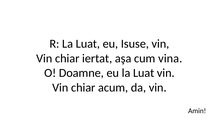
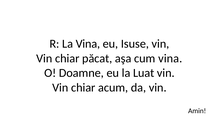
R La Luat: Luat -> Vina (88, 44)
iertat: iertat -> păcat (97, 58)
